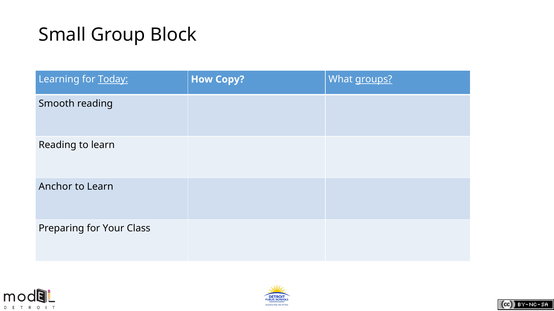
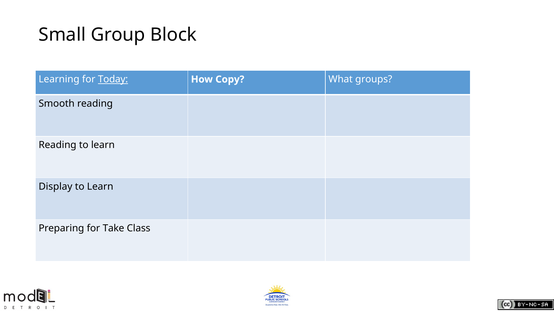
groups underline: present -> none (374, 80)
Anchor: Anchor -> Display (55, 187)
Your: Your -> Take (113, 229)
